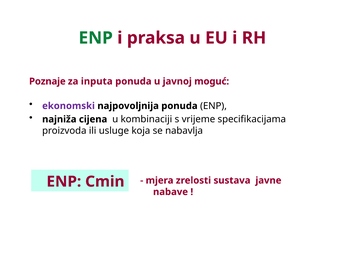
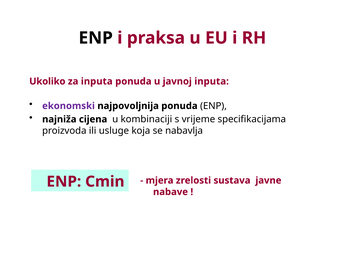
ENP colour: green -> black (96, 38)
Poznaje: Poznaje -> Ukoliko (47, 81)
javnoj moguć: moguć -> inputa (212, 81)
